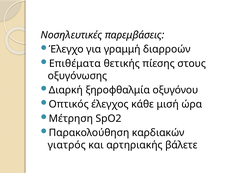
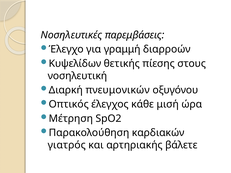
Επιθέματα: Επιθέματα -> Κυψελίδων (75, 64)
οξυγόνωσης: οξυγόνωσης -> νοσηλευτική (77, 76)
ξηροφθαλμία: ξηροφθαλμία -> πνευμονικών (118, 90)
